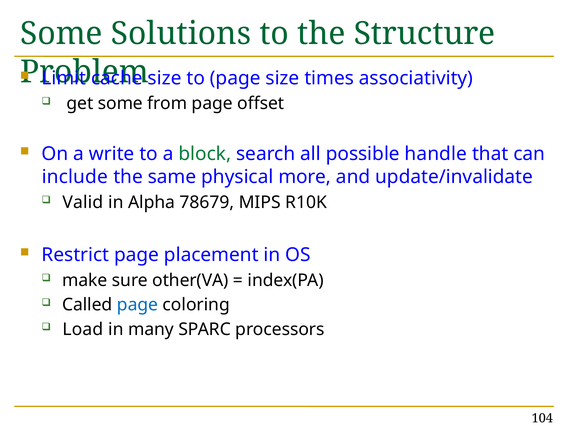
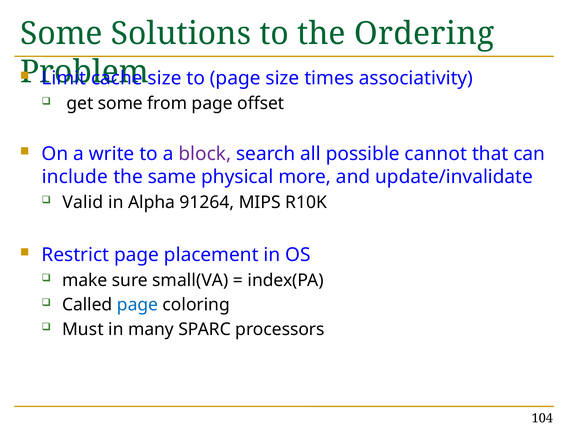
Structure: Structure -> Ordering (424, 34)
block colour: green -> purple (205, 154)
handle: handle -> cannot (436, 154)
78679: 78679 -> 91264 (207, 202)
other(VA: other(VA -> small(VA (190, 280)
Load: Load -> Must (83, 329)
